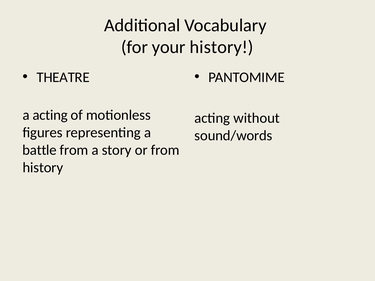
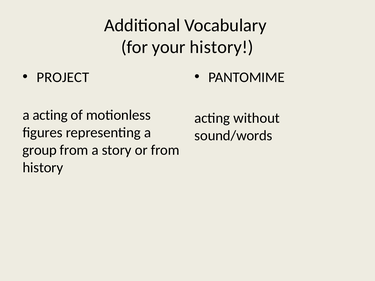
THEATRE: THEATRE -> PROJECT (63, 77)
battle: battle -> group (40, 150)
